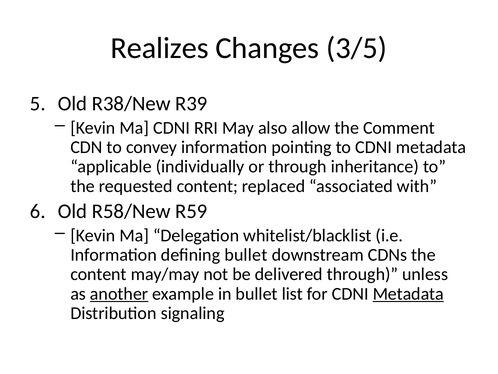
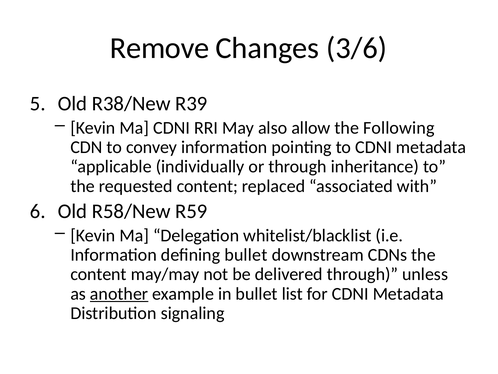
Realizes: Realizes -> Remove (160, 48)
3/5: 3/5 -> 3/6 (357, 48)
Comment: Comment -> Following (399, 128)
Metadata underline: present -> none (408, 293)
